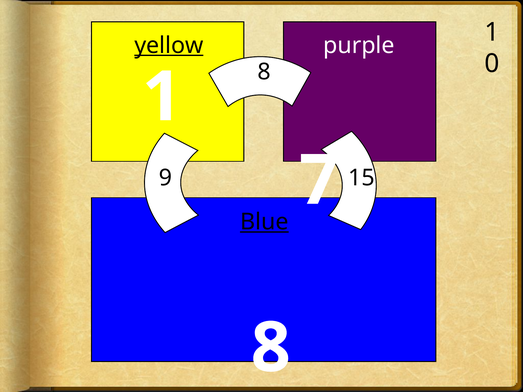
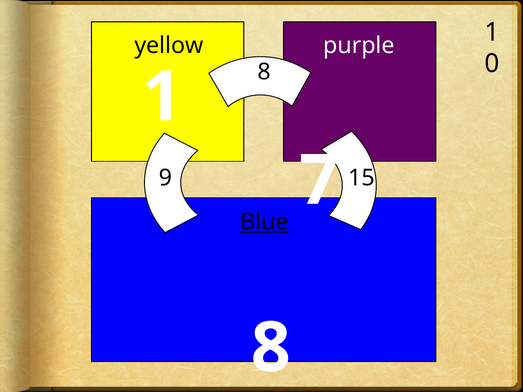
yellow underline: present -> none (169, 45)
